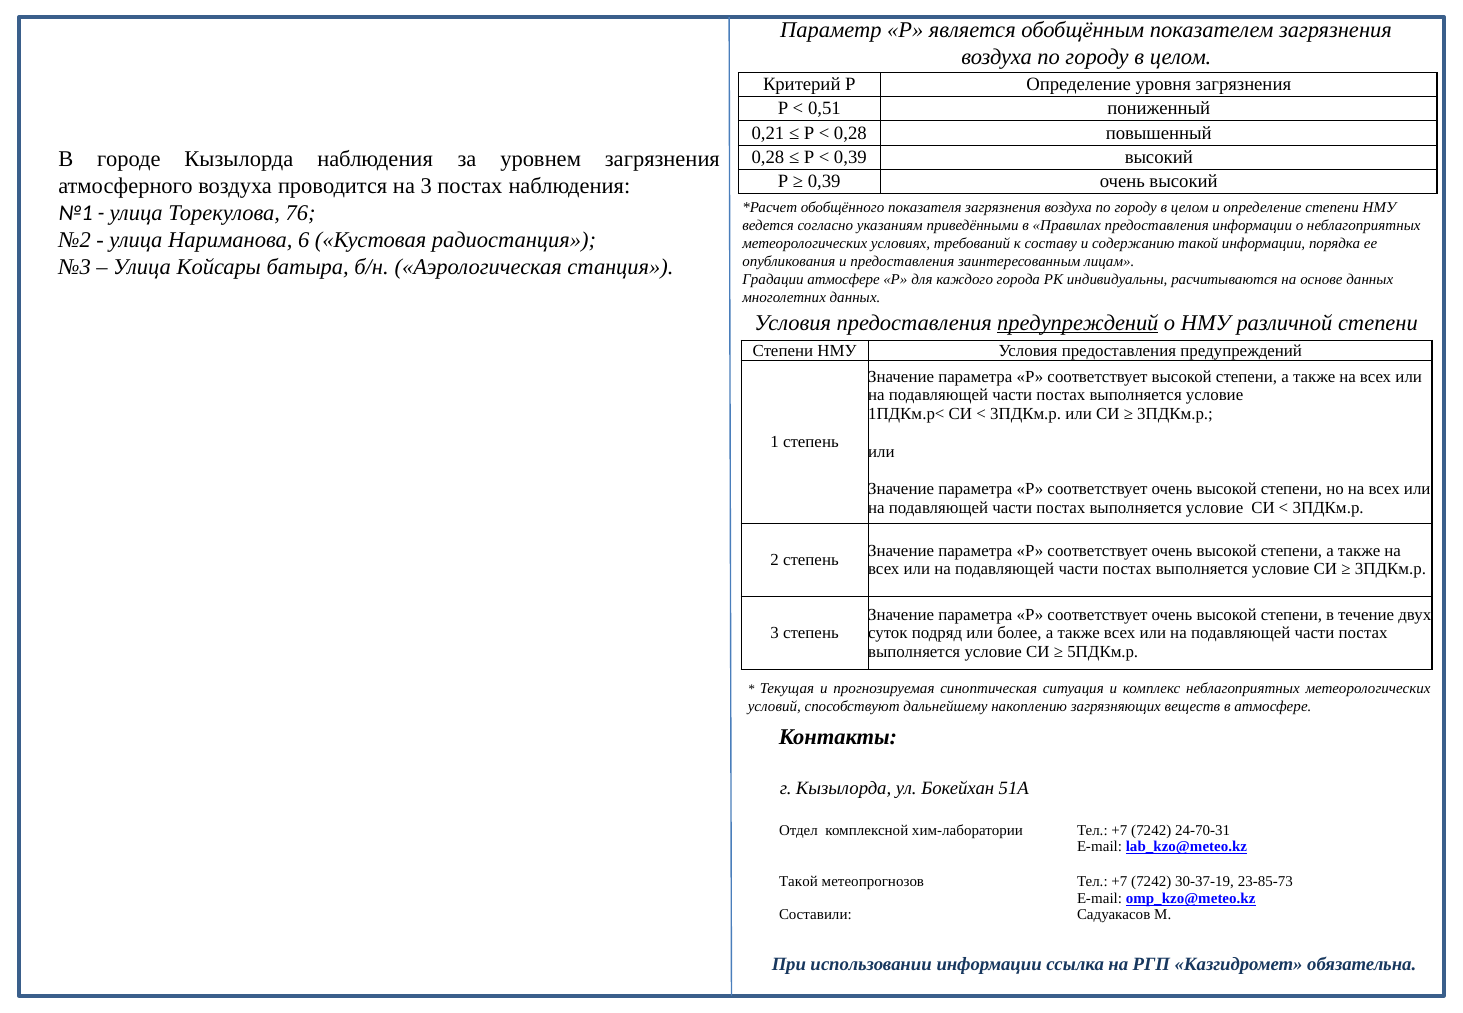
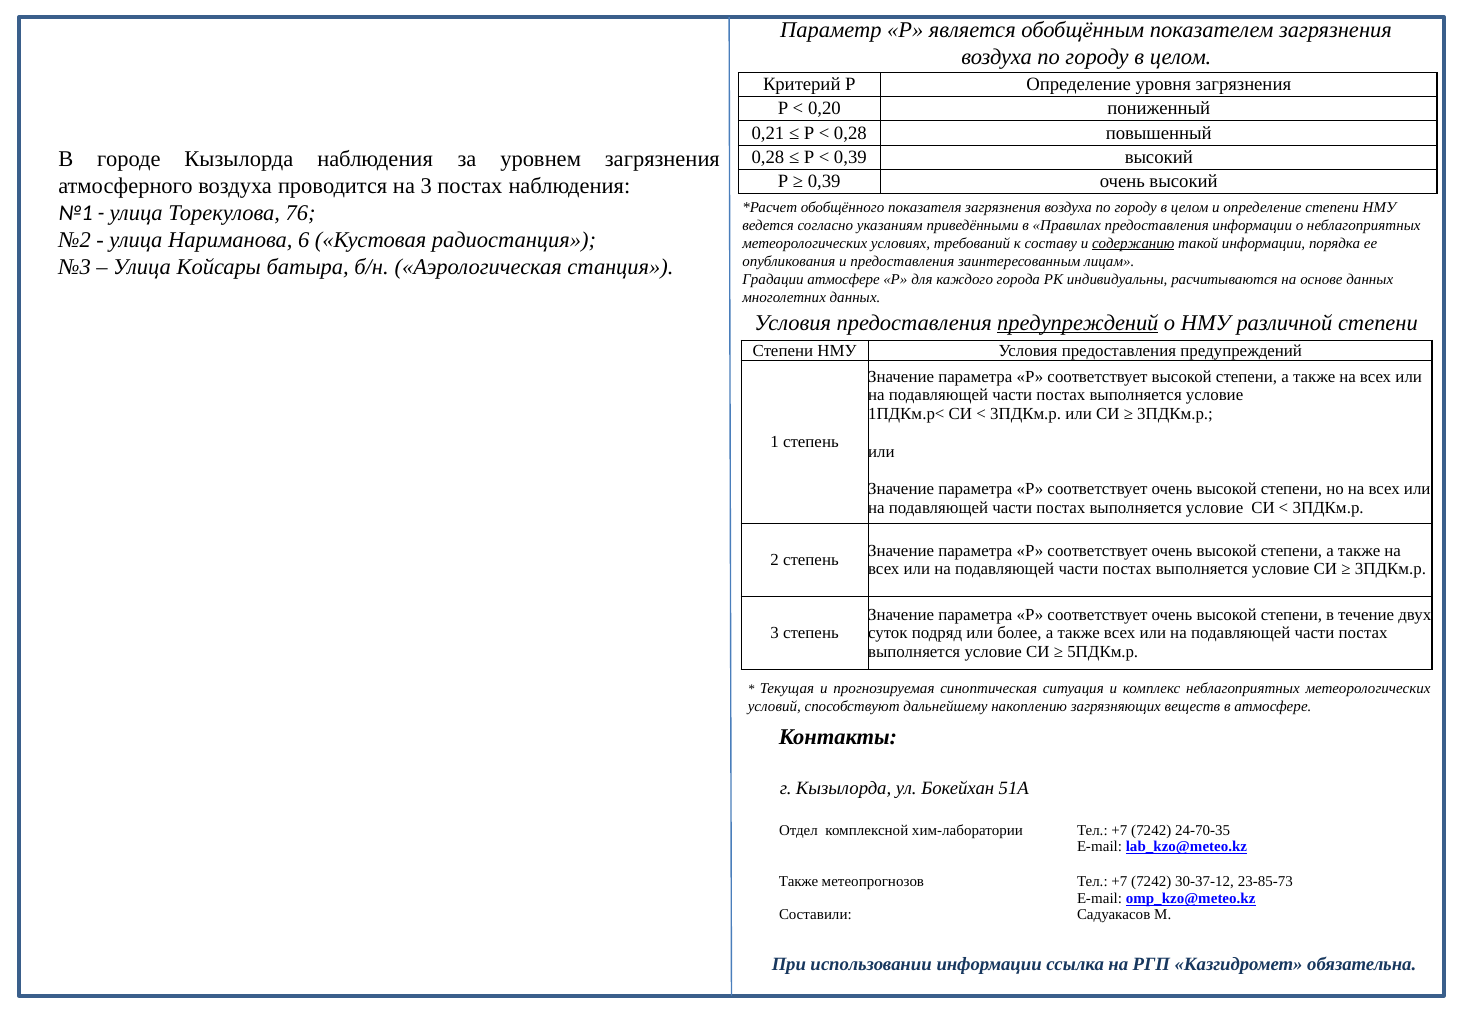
0,51: 0,51 -> 0,20 (824, 109)
содержанию underline: none -> present (1133, 243)
24-70-31: 24-70-31 -> 24-70-35 (1203, 830)
Такой: Такой -> Также (799, 882)
30-37-19: 30-37-19 -> 30-37-12 (1205, 882)
